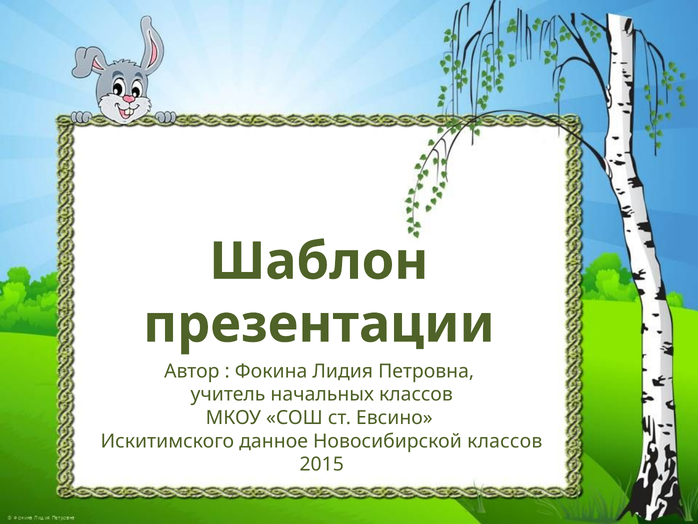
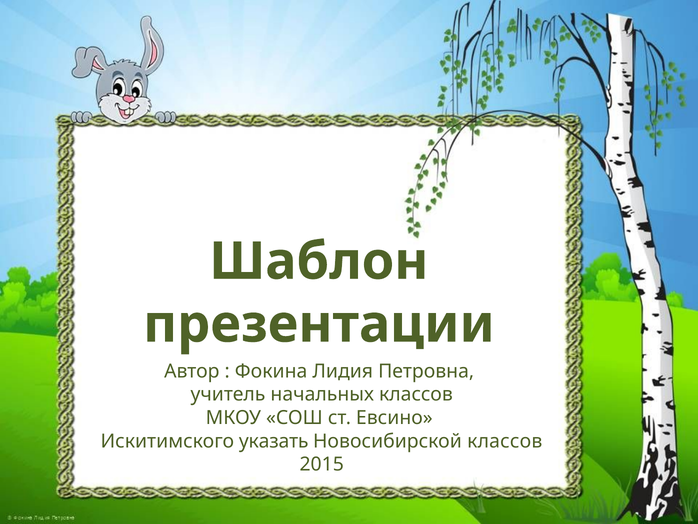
данное: данное -> указать (274, 441)
